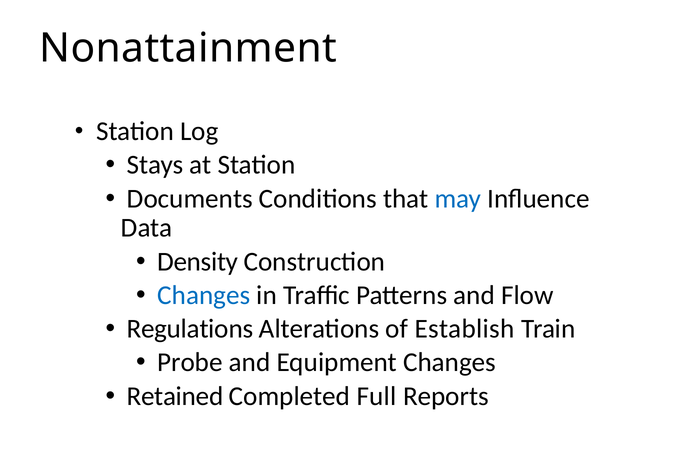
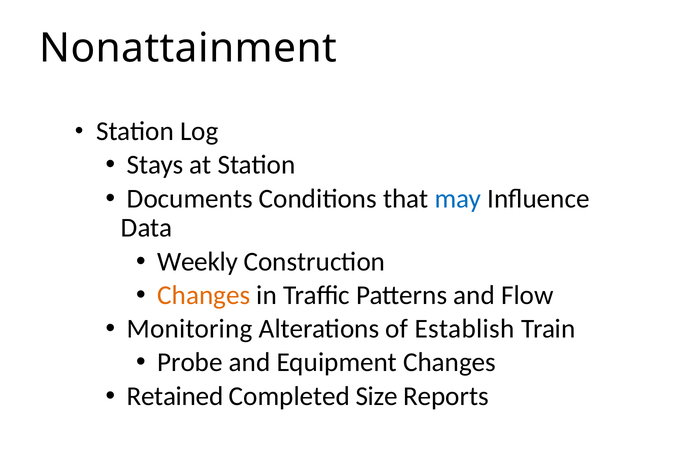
Density: Density -> Weekly (198, 261)
Changes colour: blue -> orange (204, 295)
Regulations: Regulations -> Monitoring (190, 329)
Full: Full -> Size (377, 396)
